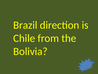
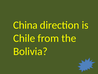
Brazil: Brazil -> China (25, 25)
